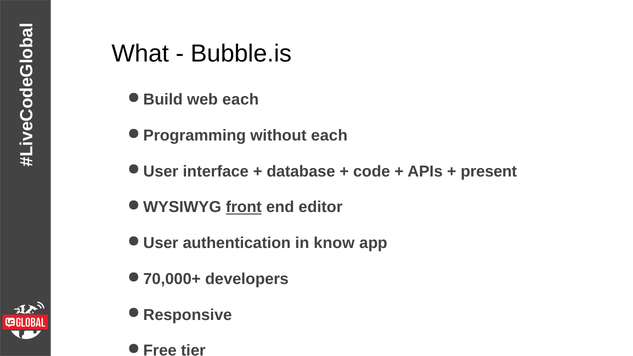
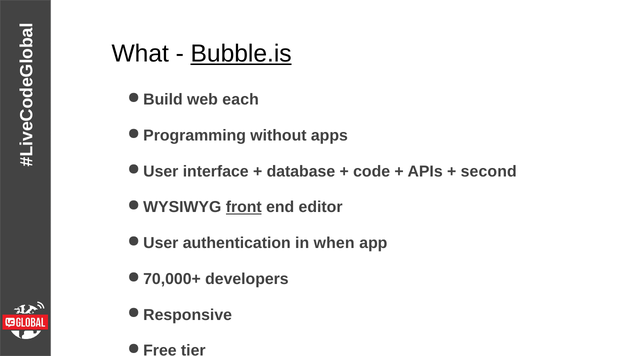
Bubble.is underline: none -> present (241, 54)
without each: each -> apps (329, 135)
present: present -> second (489, 171)
know: know -> when (334, 243)
